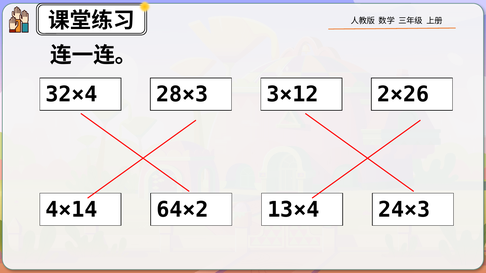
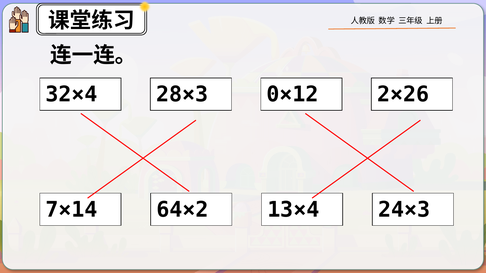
3×12: 3×12 -> 0×12 (293, 94)
4×14: 4×14 -> 7×14 (72, 210)
